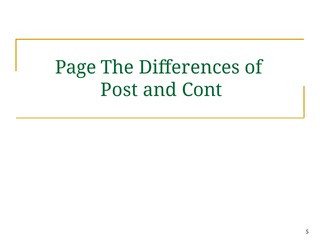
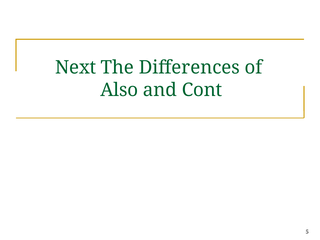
Page: Page -> Next (76, 67)
Post: Post -> Also (119, 90)
